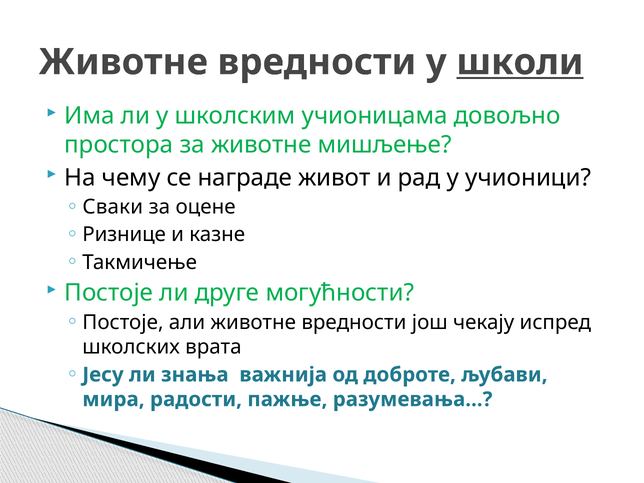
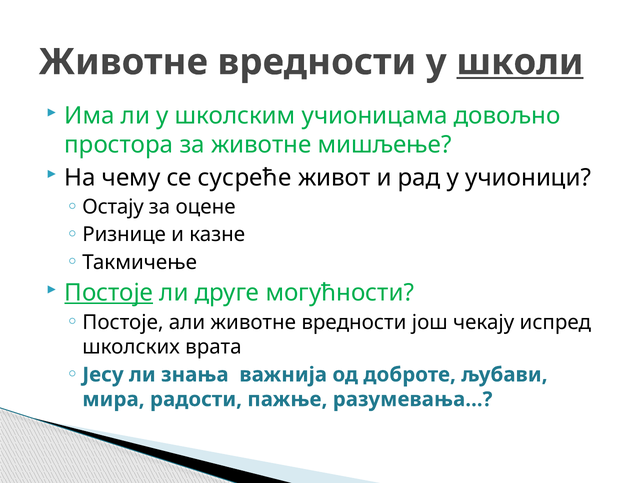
награде: награде -> сусреће (245, 178)
Сваки: Сваки -> Остају (113, 207)
Постоје underline: none -> present (109, 293)
